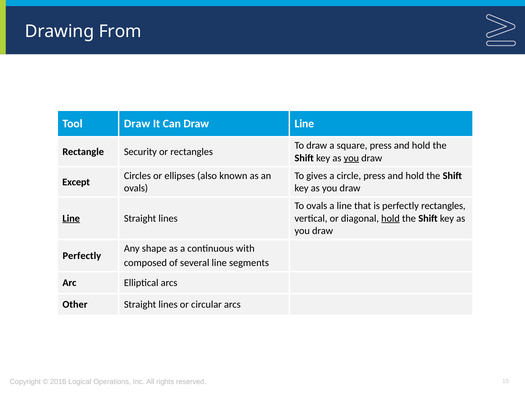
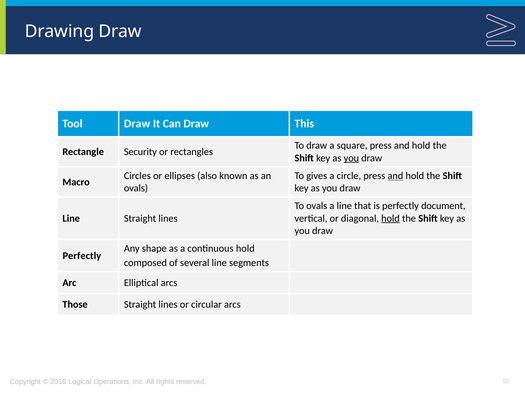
Drawing From: From -> Draw (120, 31)
Can Draw Line: Line -> This (304, 124)
and underline: none -> present (395, 176)
Except: Except -> Macro (76, 182)
perfectly rectangles: rectangles -> document (443, 206)
Line underline: present -> none (71, 218)
continuous with: with -> hold (245, 248)
Other: Other -> Those (75, 304)
